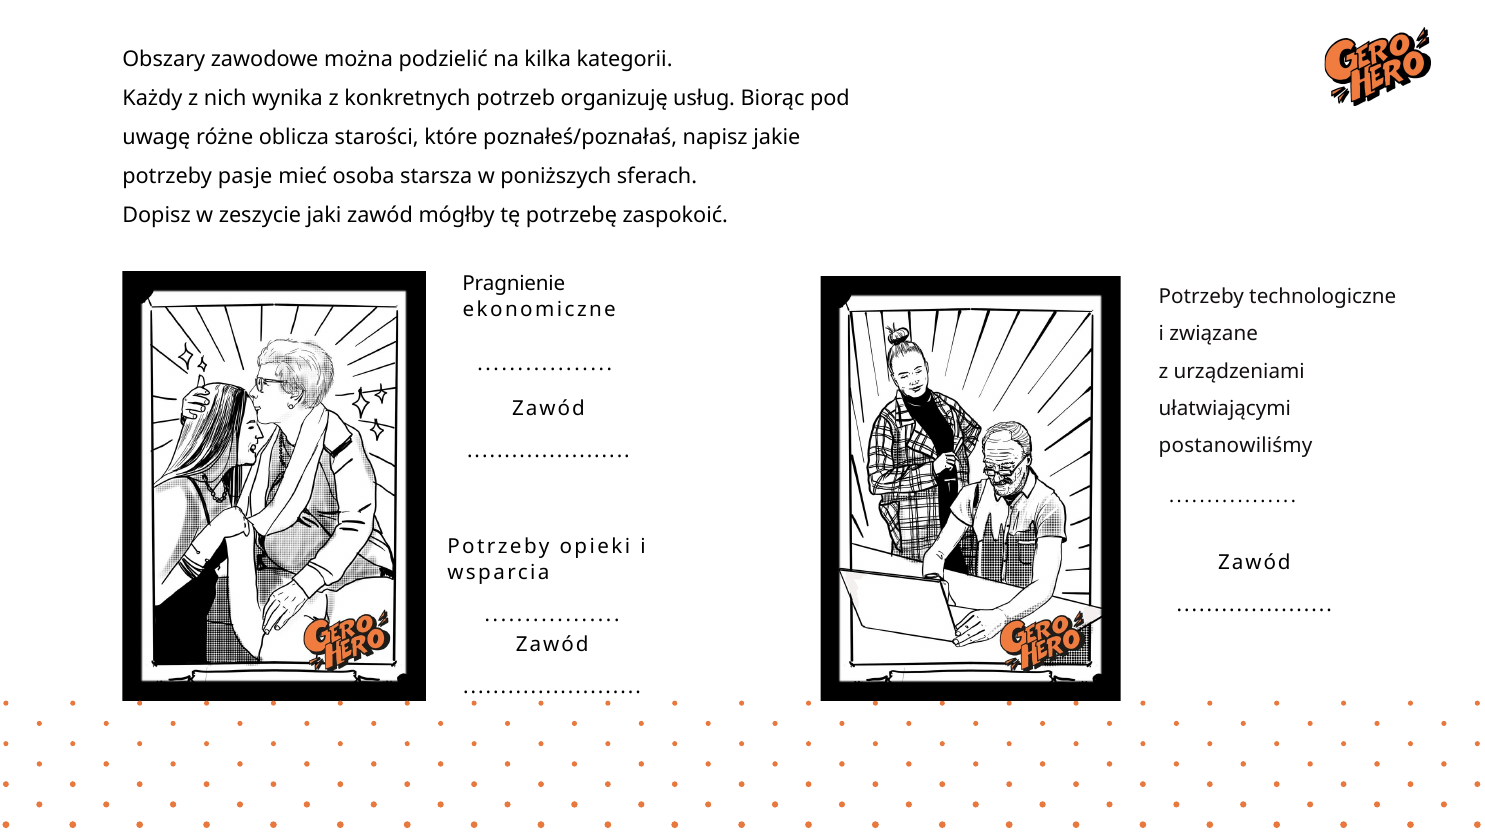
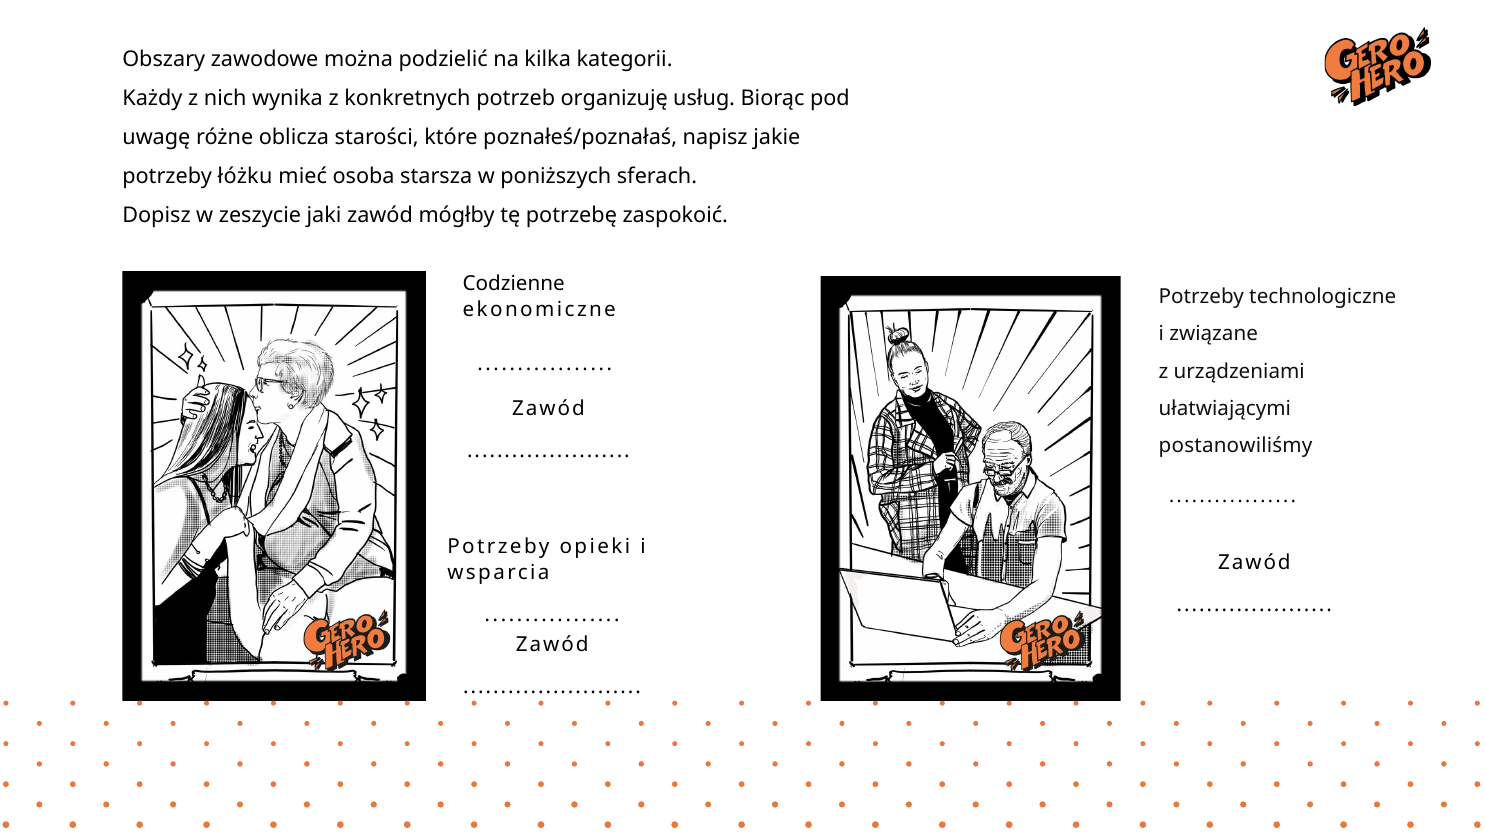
pasje: pasje -> łóżku (245, 176)
Pragnienie: Pragnienie -> Codzienne (514, 284)
